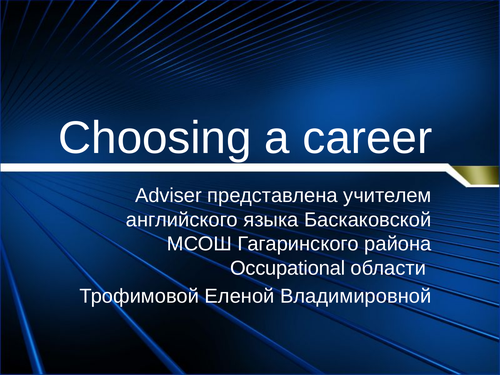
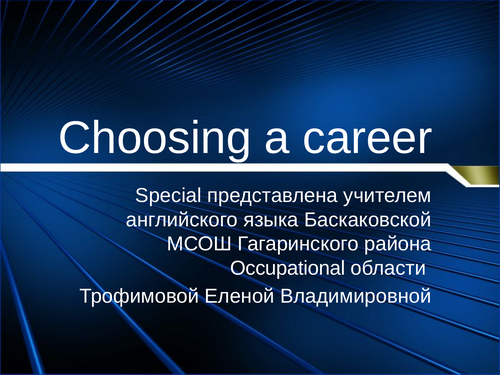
Adviser: Adviser -> Special (168, 196)
